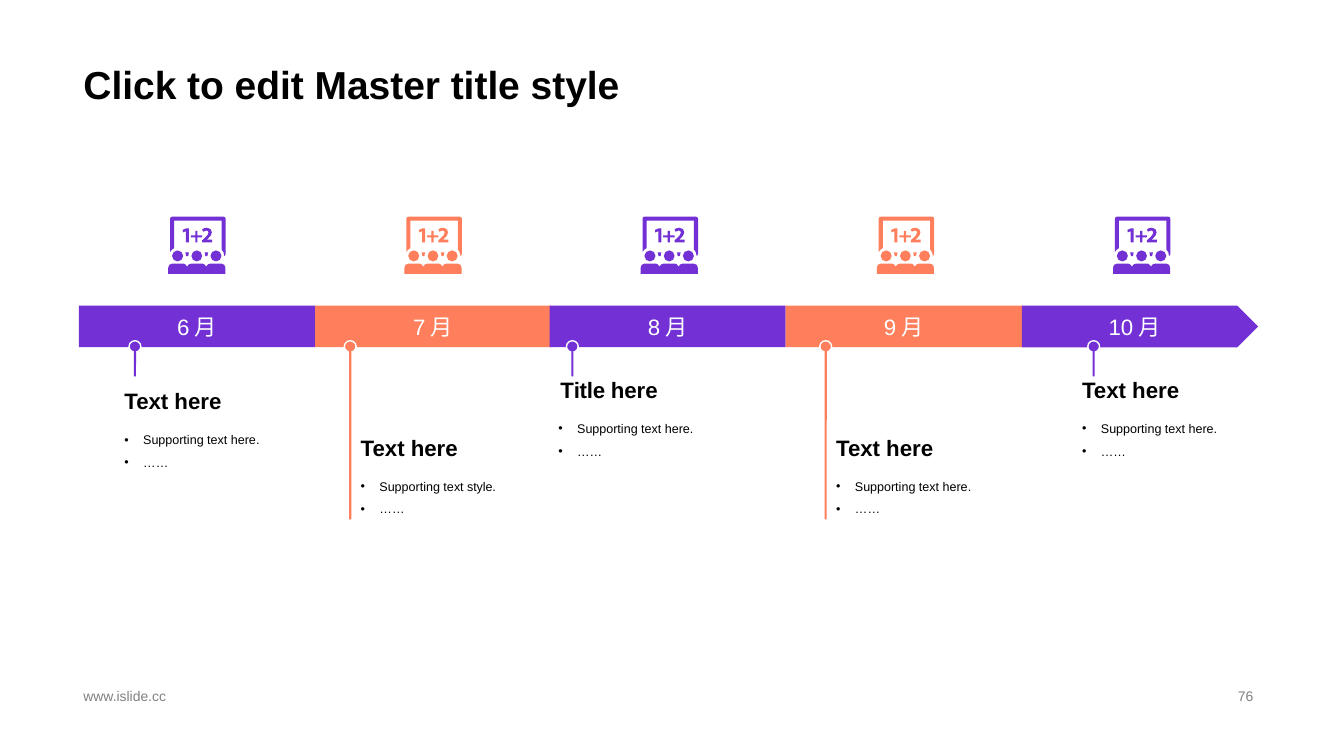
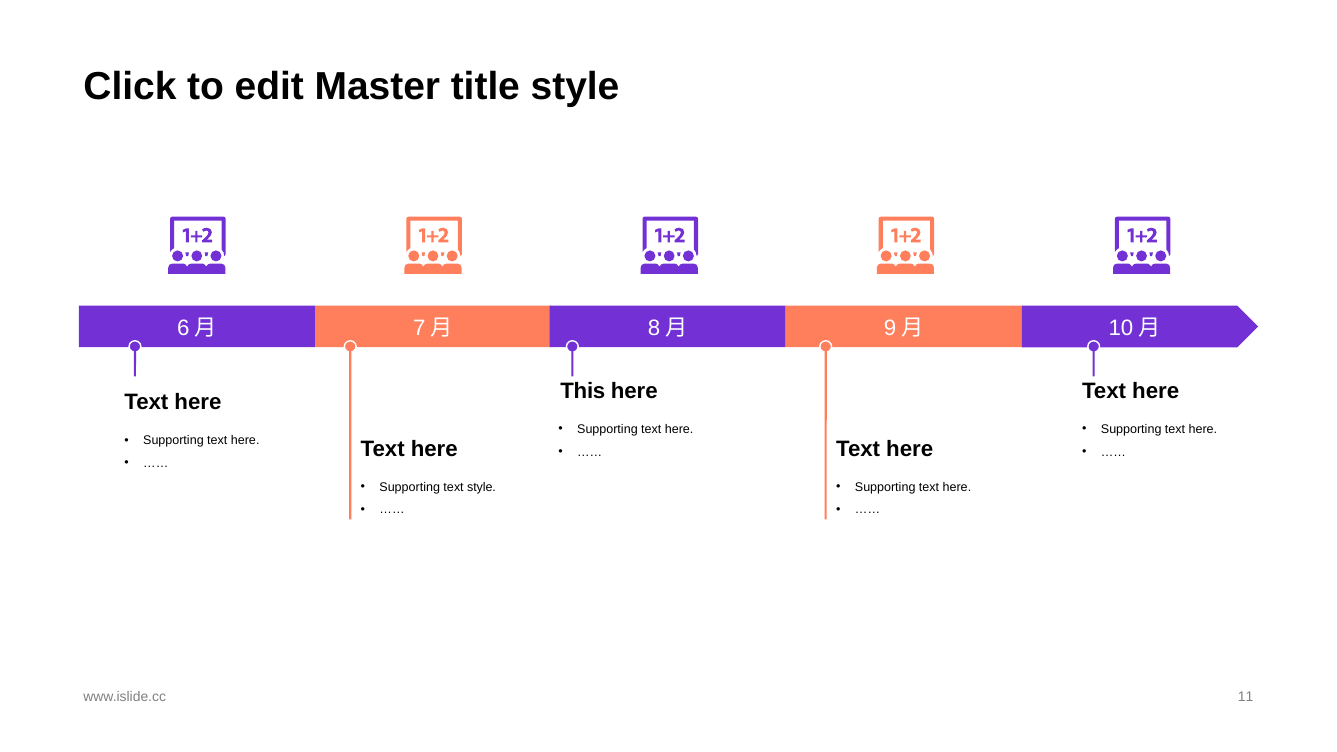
Title: Title -> This (583, 391)
76: 76 -> 11 (1246, 697)
